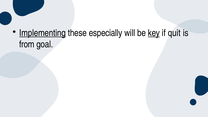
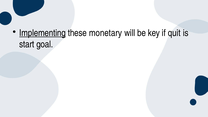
especially: especially -> monetary (106, 33)
key underline: present -> none (154, 33)
from: from -> start (27, 44)
